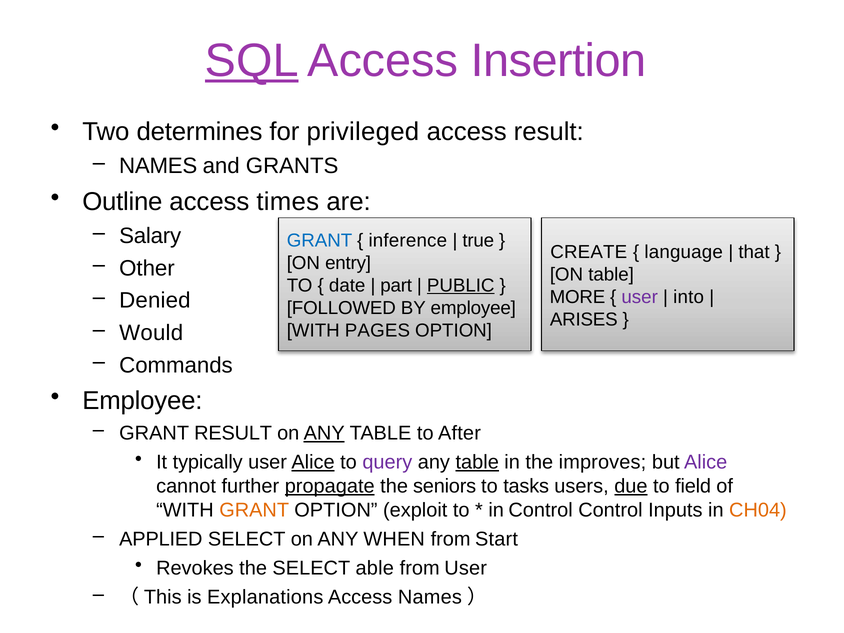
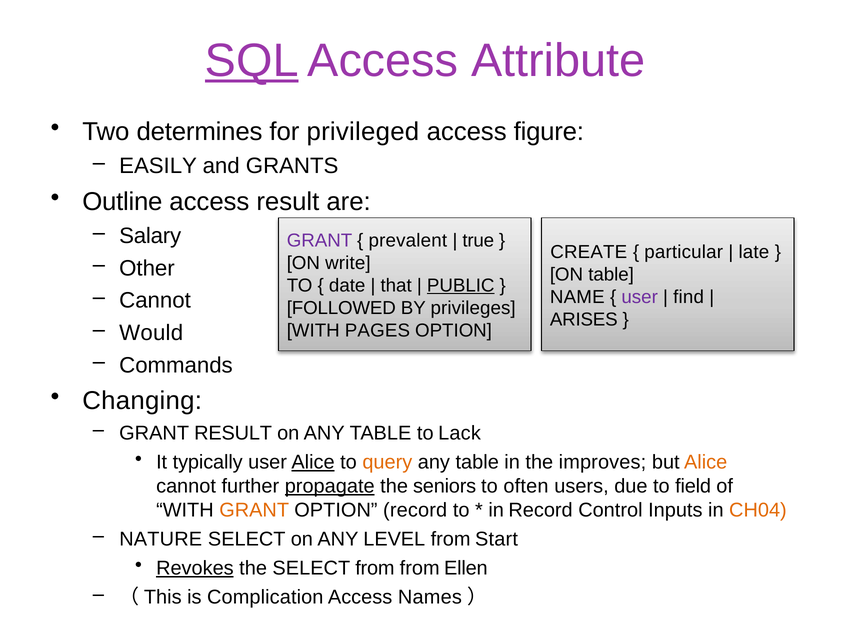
Insertion: Insertion -> Attribute (558, 61)
access result: result -> figure (549, 132)
NAMES: NAMES -> EASILY (158, 166)
access times: times -> result (288, 202)
GRANT colour: blue -> purple (320, 241)
inference: inference -> prevalent (408, 241)
language: language -> particular (684, 252)
that: that -> late (754, 252)
entry: entry -> write (348, 263)
part: part -> that (396, 286)
MORE: MORE -> NAME (577, 297)
into: into -> find (689, 297)
Denied: Denied -> Cannot (155, 301)
BY employee: employee -> privileges (473, 308)
Employee: Employee -> Changing (142, 401)
ANY underline: present -> none (324, 433)
After: After -> Lack (460, 433)
query colour: purple -> orange (387, 462)
table underline: present -> none (477, 462)
Alice colour: purple -> orange (706, 462)
tasks: tasks -> often (526, 486)
due underline: present -> none (631, 486)
OPTION exploit: exploit -> record (415, 510)
in Control: Control -> Record (541, 510)
APPLIED: APPLIED -> NATURE (161, 539)
WHEN: WHEN -> LEVEL (394, 539)
Revokes underline: none -> present (195, 568)
SELECT able: able -> from (375, 568)
from User: User -> Ellen (466, 568)
Explanations: Explanations -> Complication (265, 597)
